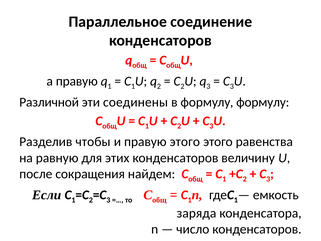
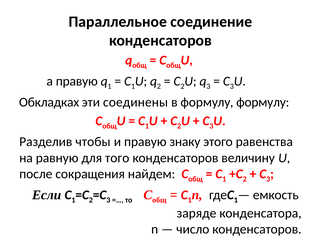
Различной: Различной -> Обкладках (49, 102)
правую этого: этого -> знаку (185, 142)
этих: этих -> того (117, 158)
заряда: заряда -> заряде (196, 213)
